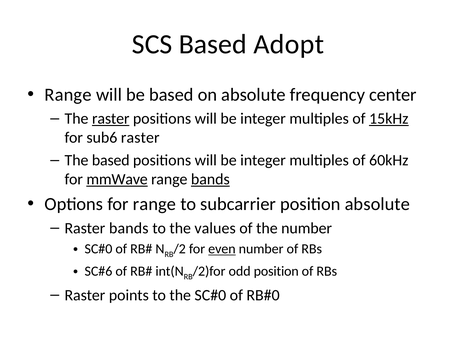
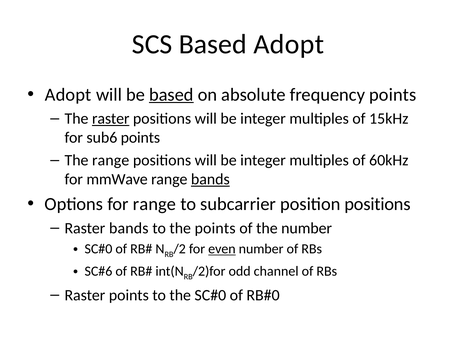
Range: Range -> Adopt (68, 95)
based underline: none -> present (171, 95)
frequency center: center -> points (393, 95)
15kHz underline: present -> none (389, 119)
sub6 raster: raster -> points (140, 138)
The based: based -> range (111, 160)
mmWave underline: present -> none (117, 179)
position absolute: absolute -> positions (378, 204)
the values: values -> points (215, 228)
odd position: position -> channel (276, 271)
